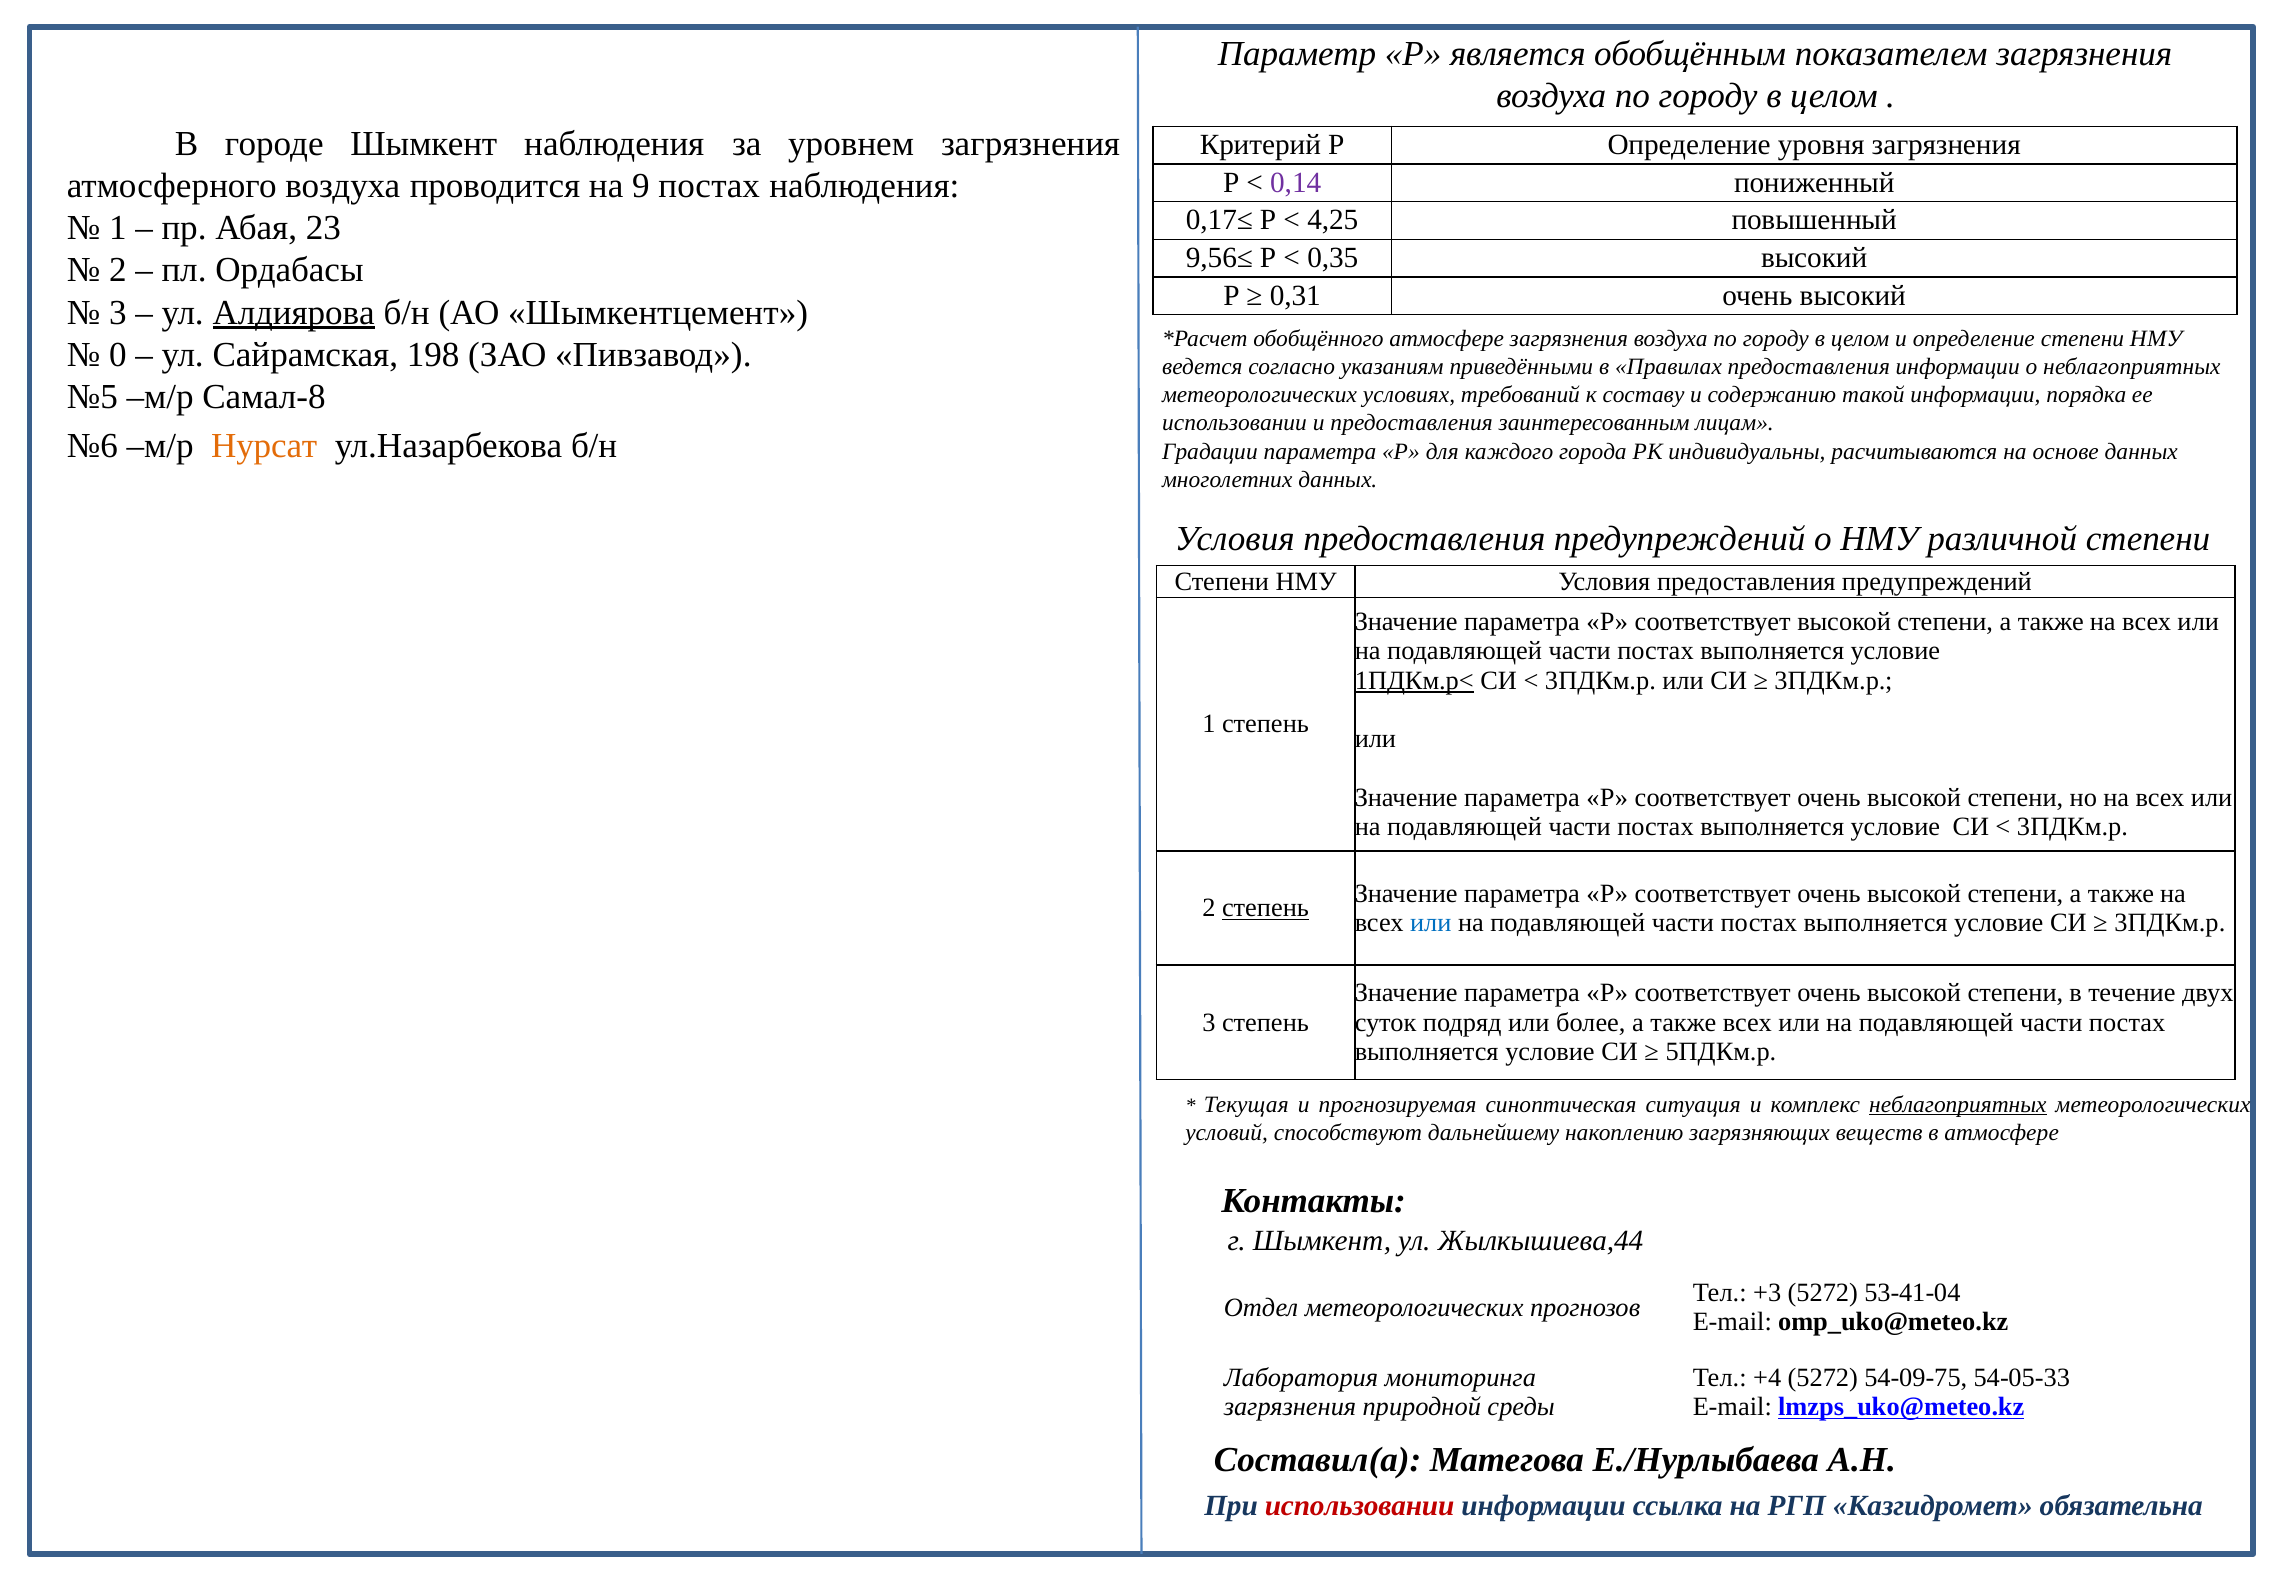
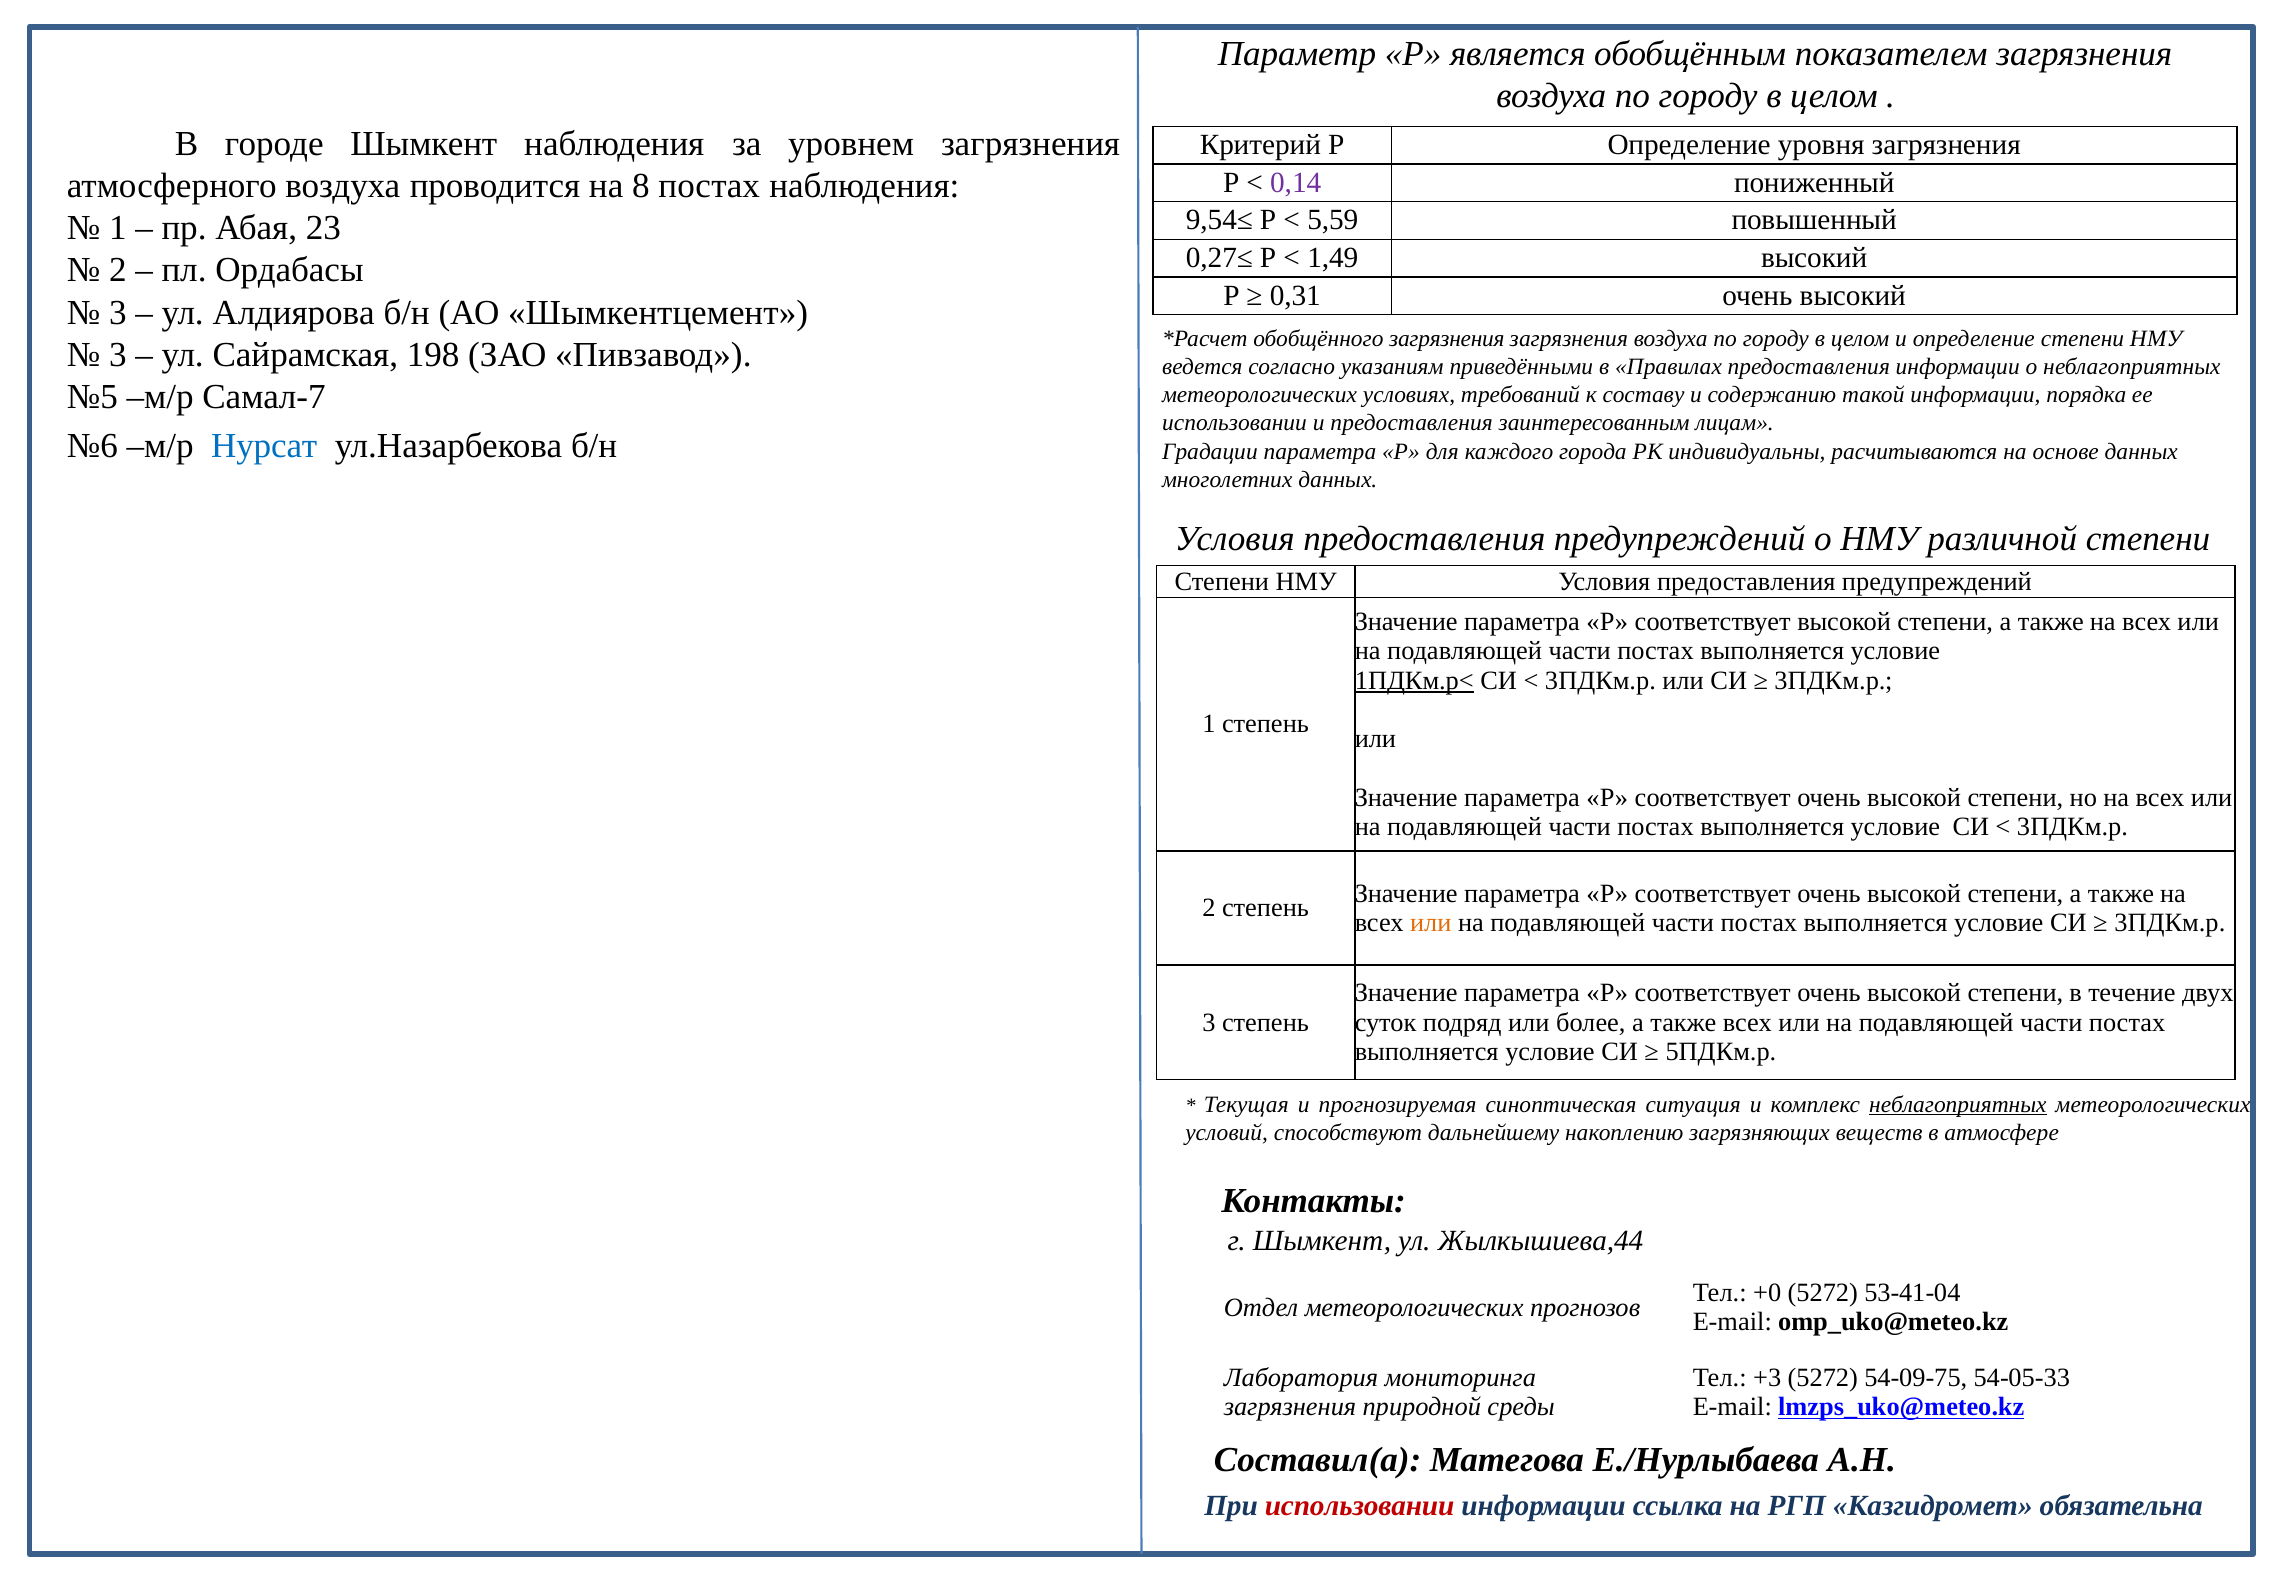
9: 9 -> 8 (641, 186)
0,17≤: 0,17≤ -> 9,54≤ (1219, 220)
4,25: 4,25 -> 5,59 (1333, 220)
9,56≤: 9,56≤ -> 0,27≤ (1219, 258)
0,35: 0,35 -> 1,49 (1333, 258)
Алдиярова underline: present -> none (294, 312)
обобщённого атмосфере: атмосфере -> загрязнения (1447, 339)
0: 0 -> 3 (118, 354)
Самал-8: Самал-8 -> Самал-7 (264, 397)
Нурсат colour: orange -> blue (264, 446)
степень underline: present -> none (1265, 908)
или colour: blue -> orange (1431, 923)
+3: +3 -> +0 (1767, 1293)
+4: +4 -> +3 (1767, 1377)
